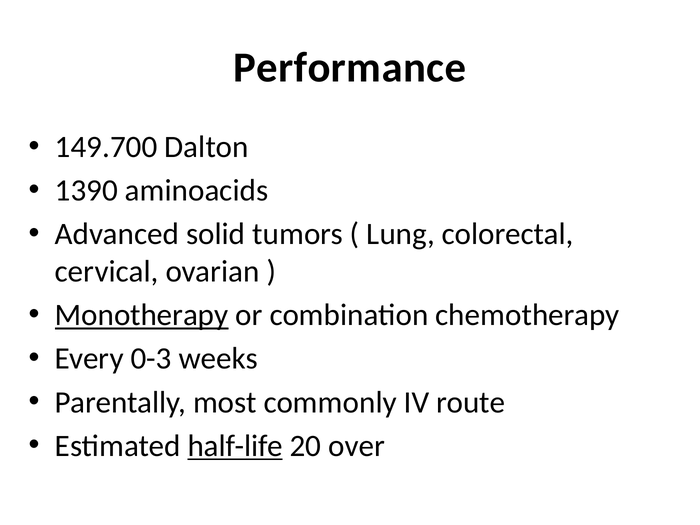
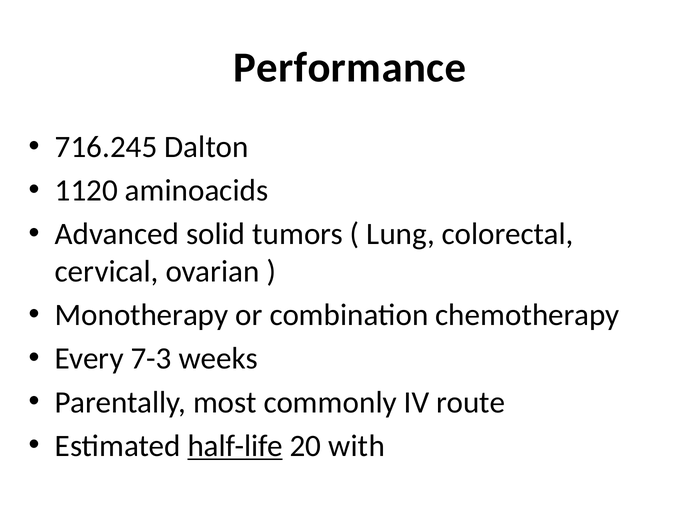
149.700: 149.700 -> 716.245 (106, 147)
1390: 1390 -> 1120 (86, 190)
Monotherapy underline: present -> none (142, 315)
0-3: 0-3 -> 7-3 (151, 359)
over: over -> with (357, 446)
